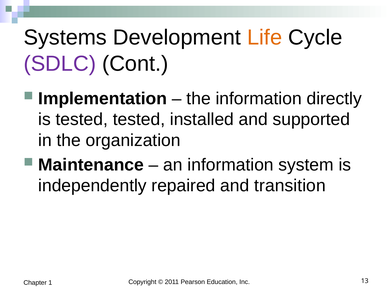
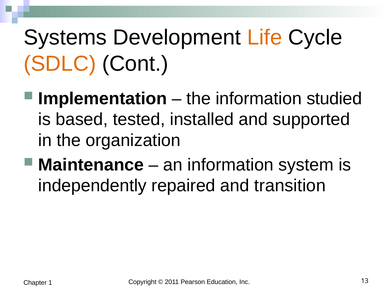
SDLC colour: purple -> orange (60, 64)
directly: directly -> studied (334, 99)
is tested: tested -> based (82, 119)
